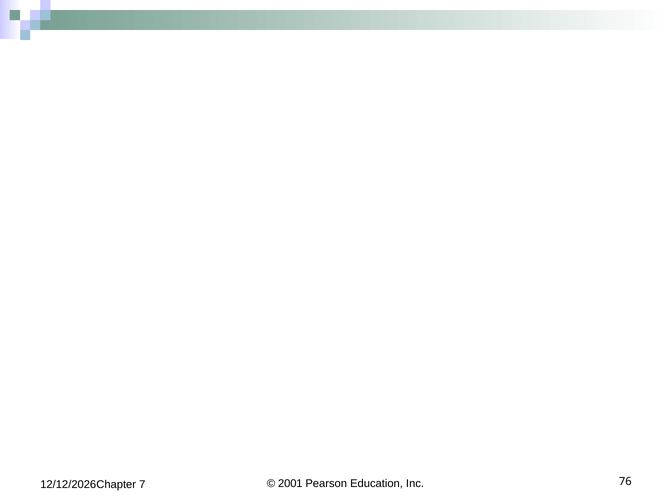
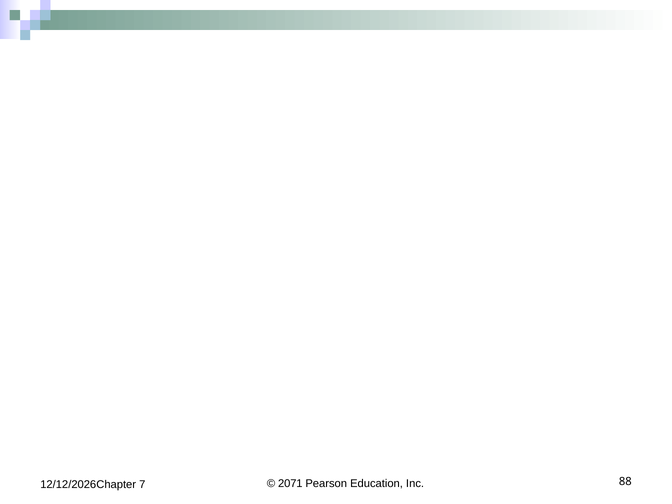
2001: 2001 -> 2071 (290, 483)
76: 76 -> 88 (625, 482)
